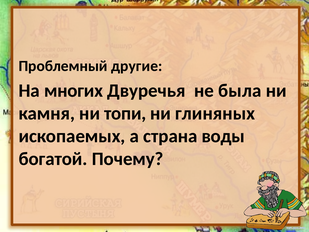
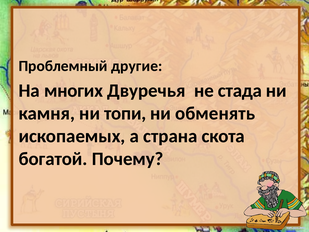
была: была -> стада (240, 91)
глиняных: глиняных -> обменять (215, 113)
воды: воды -> скота (223, 136)
